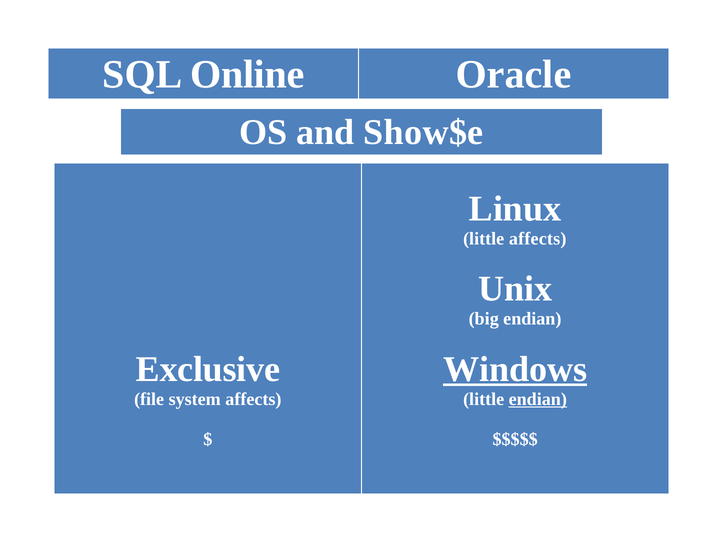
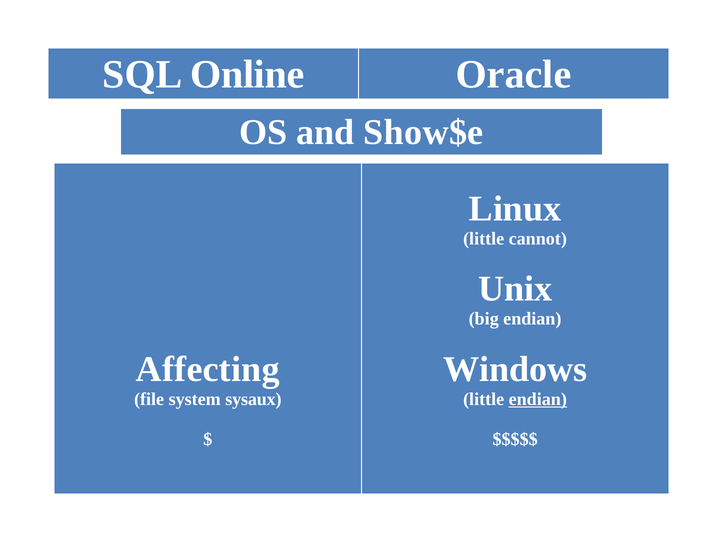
little affects: affects -> cannot (538, 239)
Exclusive: Exclusive -> Affecting (208, 369)
Windows underline: present -> none (515, 369)
system affects: affects -> sysaux (253, 399)
